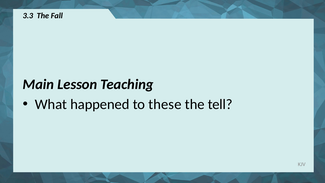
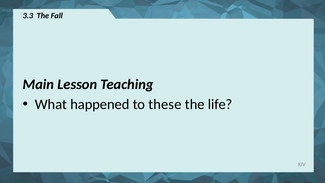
tell: tell -> life (220, 105)
